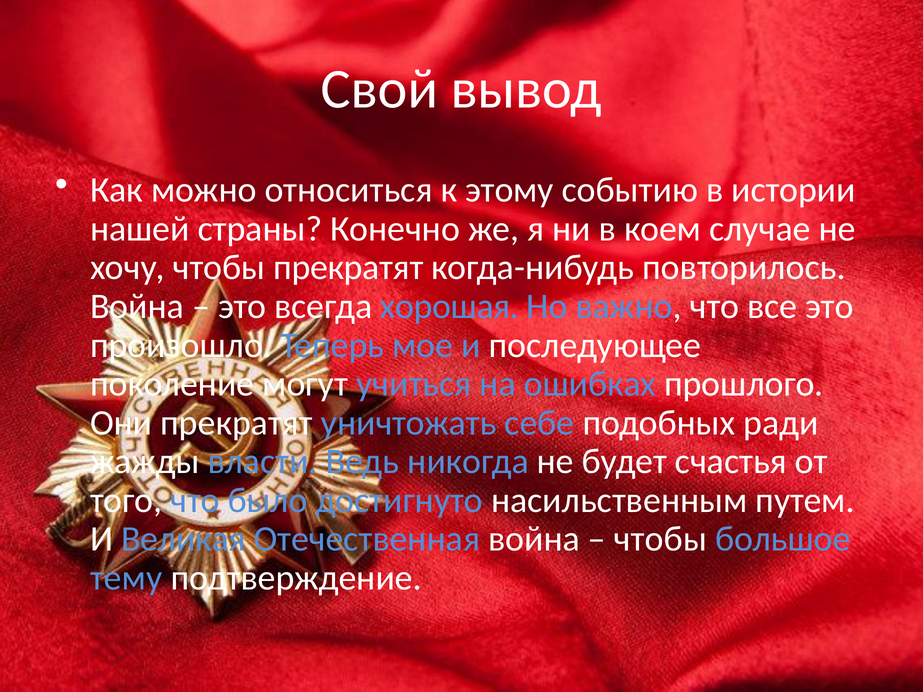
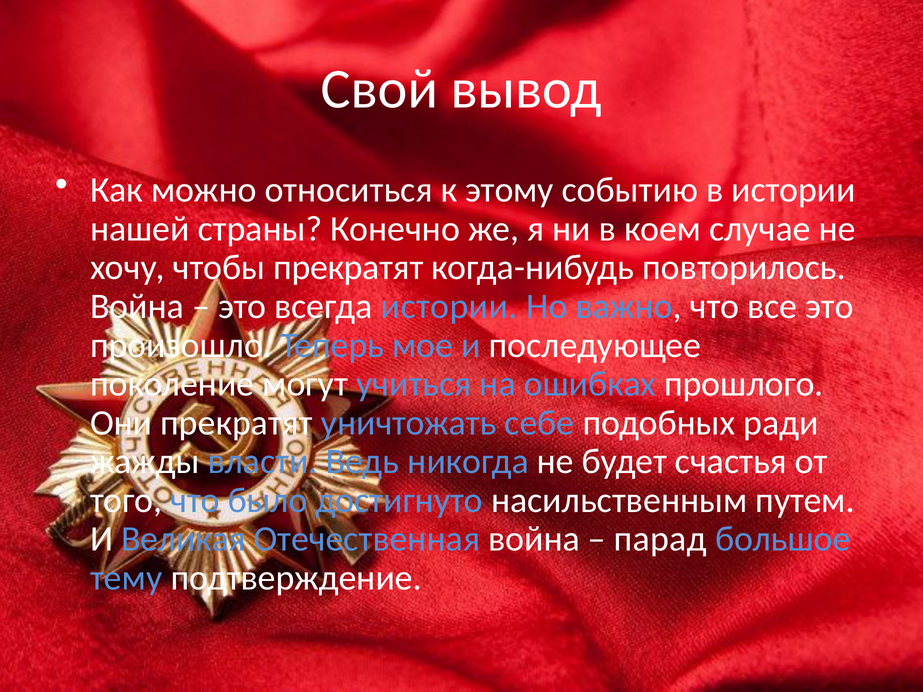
всегда хорошая: хорошая -> истории (449, 307)
чтобы: чтобы -> парад (660, 539)
